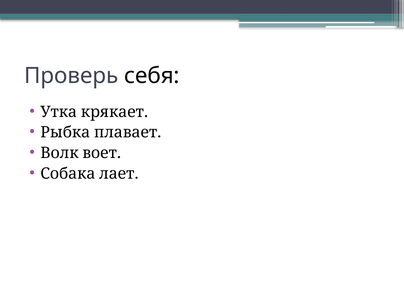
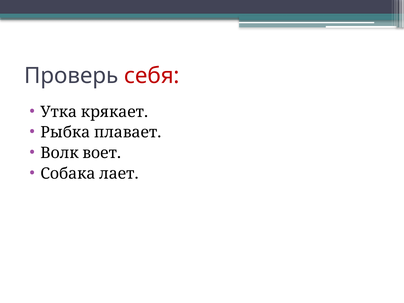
себя colour: black -> red (152, 76)
